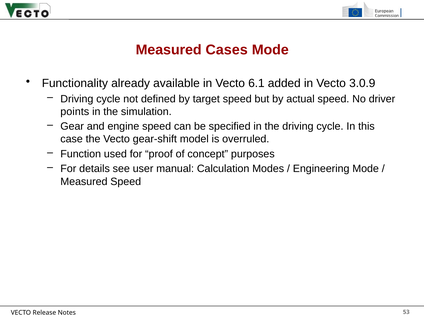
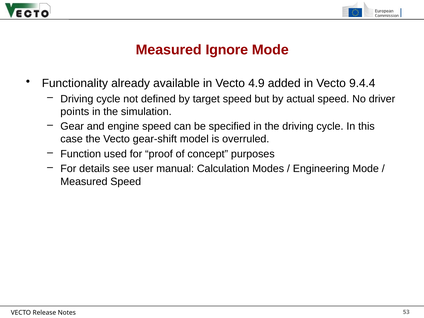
Cases: Cases -> Ignore (227, 50)
6.1: 6.1 -> 4.9 (256, 83)
3.0.9: 3.0.9 -> 9.4.4 (362, 83)
